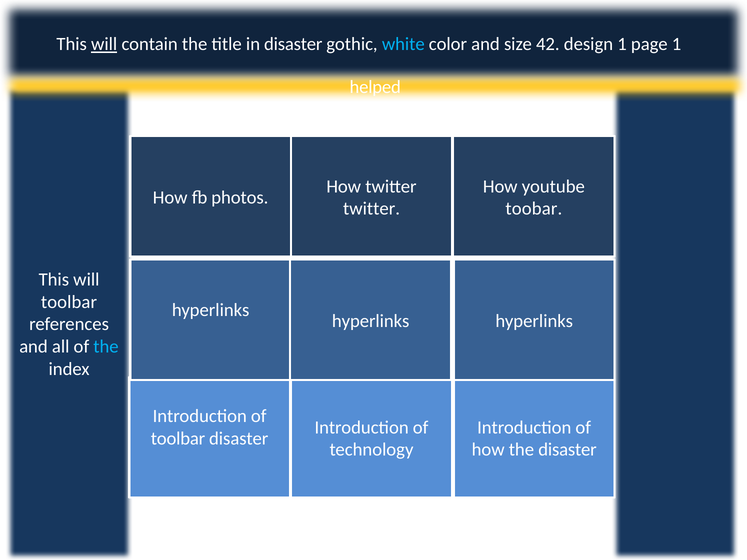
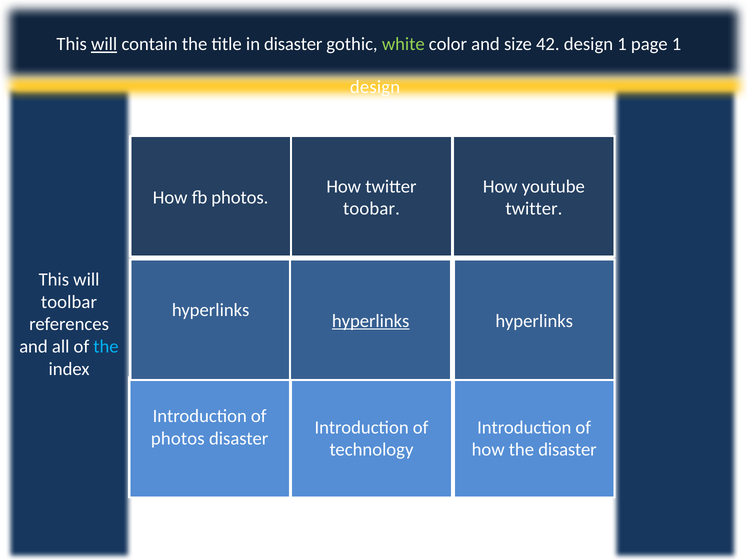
white colour: light blue -> light green (403, 44)
helped: helped -> design (375, 87)
twitter: twitter -> toobar (371, 209)
toobar: toobar -> twitter (534, 209)
hyperlinks underline: none -> present (371, 321)
toolbar: toolbar -> photos (178, 439)
